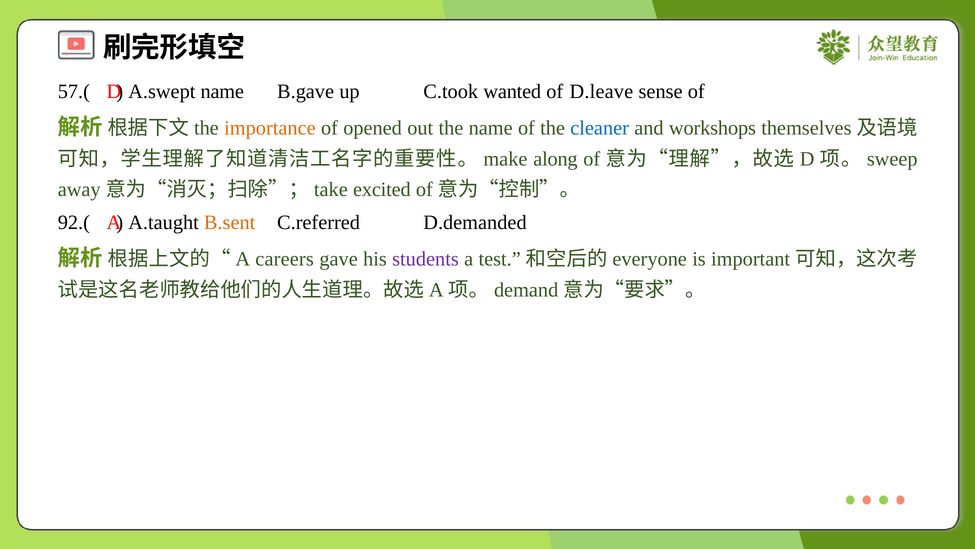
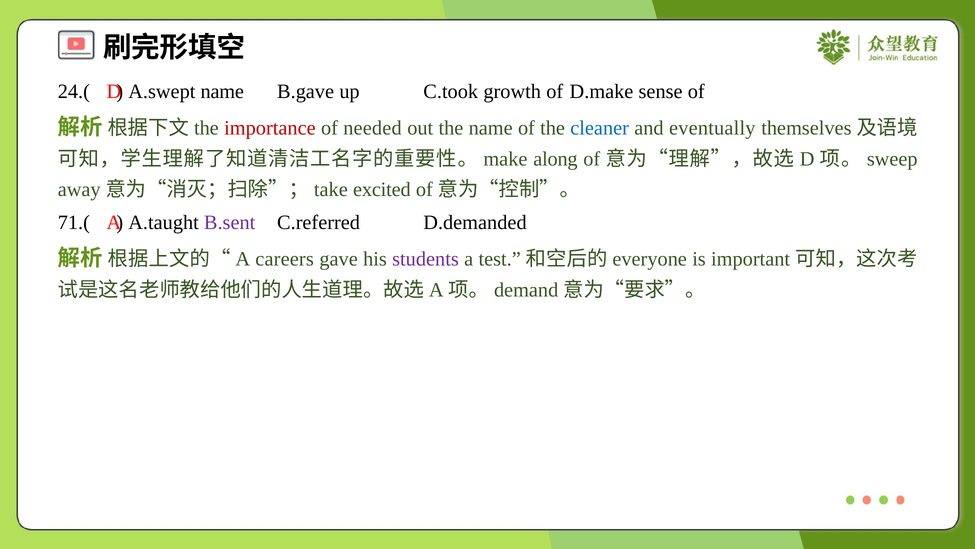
57.(: 57.( -> 24.( (74, 91)
wanted: wanted -> growth (512, 91)
D.leave: D.leave -> D.make (601, 91)
importance colour: orange -> red (270, 128)
opened: opened -> needed (372, 128)
workshops: workshops -> eventually (712, 128)
92.(: 92.( -> 71.( (74, 222)
B.sent colour: orange -> purple (230, 222)
